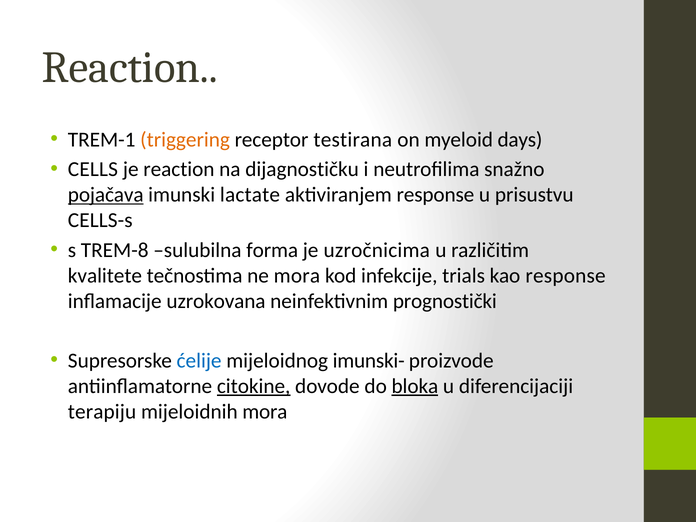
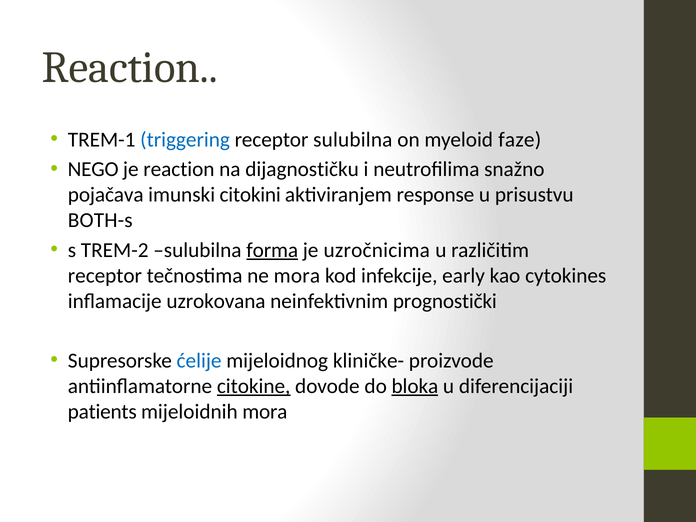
triggering colour: orange -> blue (185, 140)
receptor testirana: testirana -> sulubilna (353, 140)
days: days -> faze (520, 140)
CELLS: CELLS -> NEGO (93, 169)
pojačava underline: present -> none (106, 195)
lactate: lactate -> citokini (250, 195)
CELLS-s: CELLS-s -> BOTH-s (100, 220)
TREM-8: TREM-8 -> TREM-2 (115, 250)
forma underline: none -> present (272, 250)
kvalitete: kvalitete -> receptor (105, 276)
trials: trials -> early (464, 276)
kao response: response -> cytokines (566, 276)
imunski-: imunski- -> kliničke- (369, 361)
terapiju: terapiju -> patients (102, 412)
